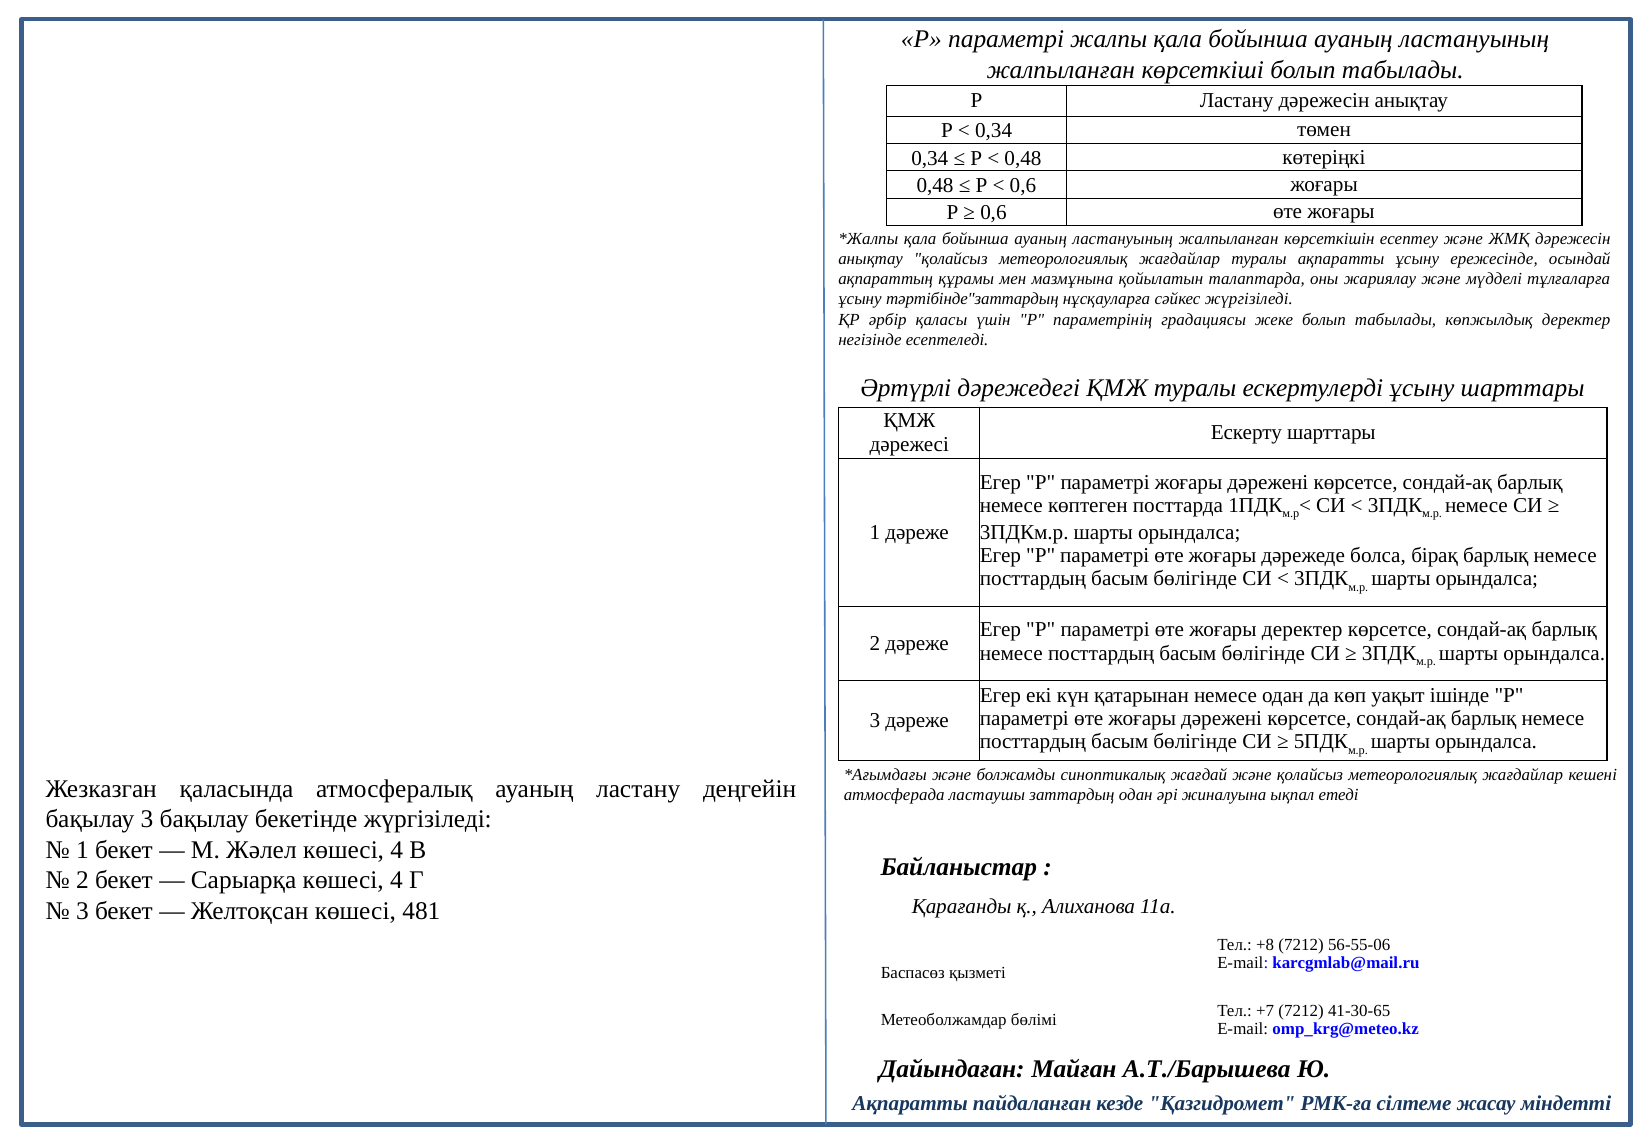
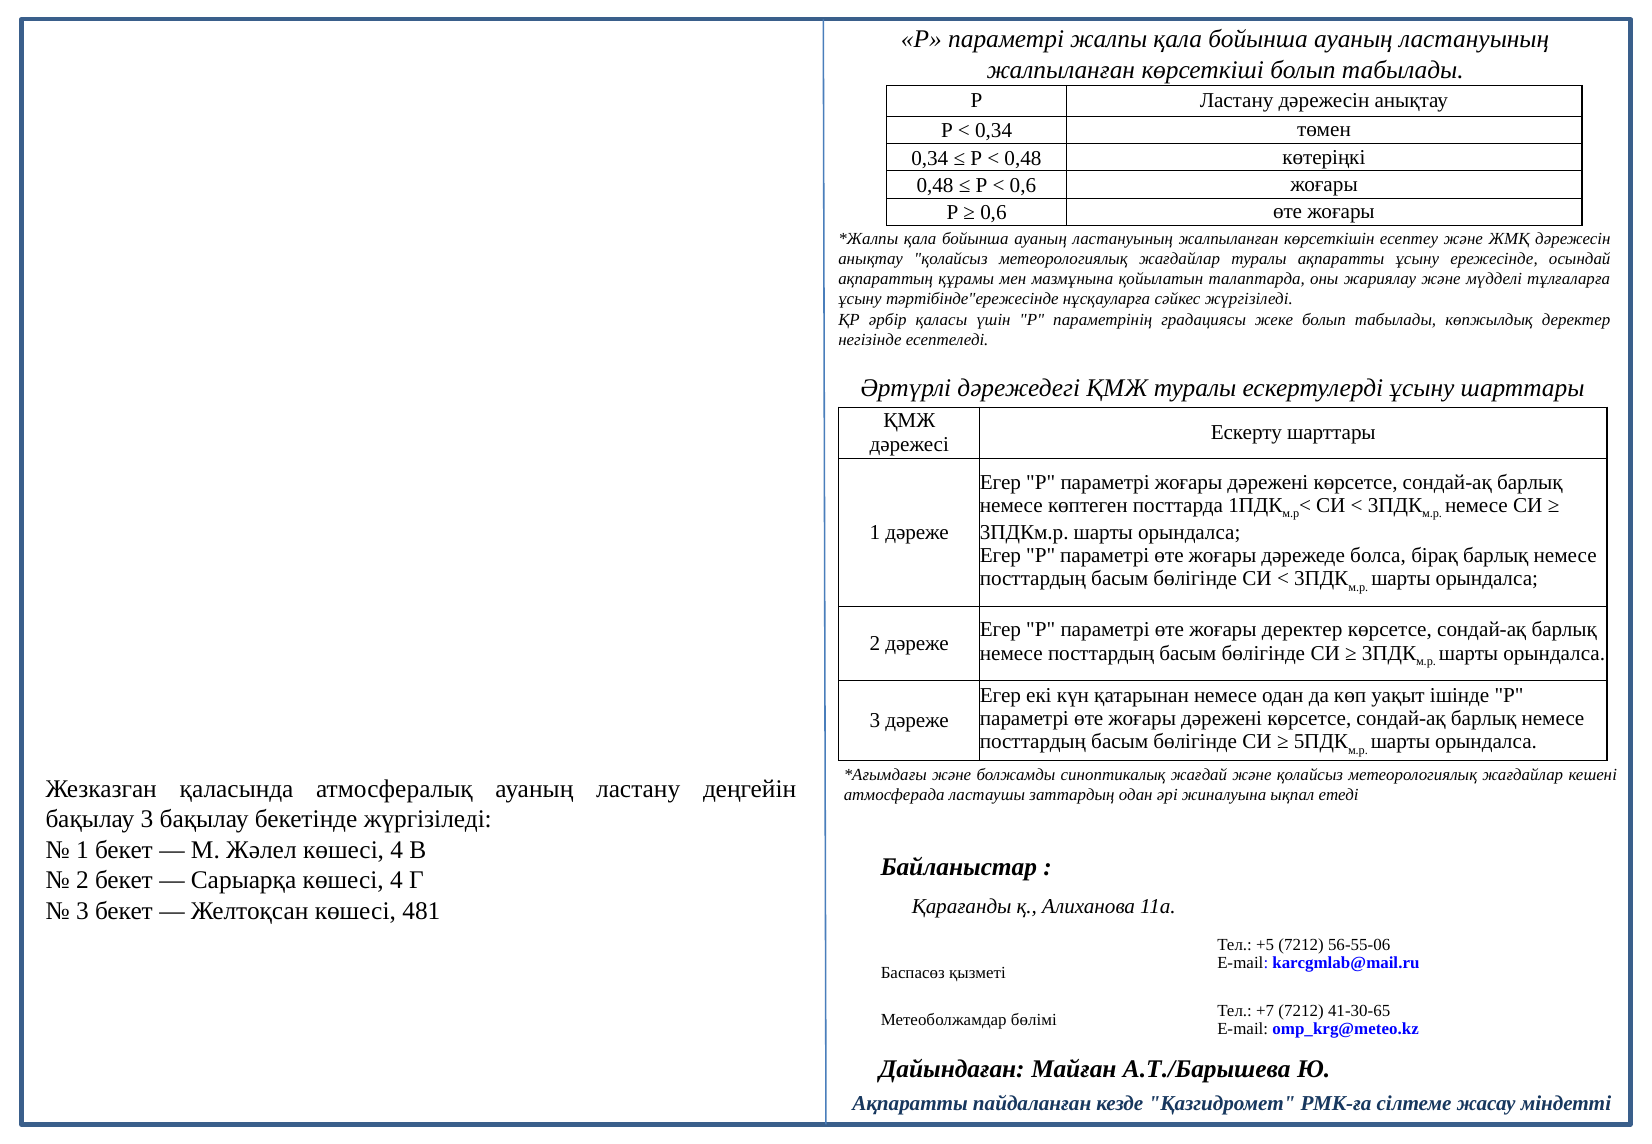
тәртібінде"заттардың: тәртібінде"заттардың -> тәртібінде"ережесінде (972, 299)
+8: +8 -> +5 (1265, 944)
